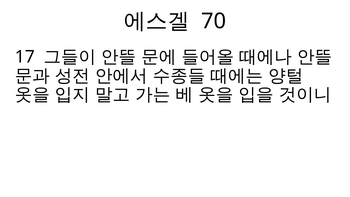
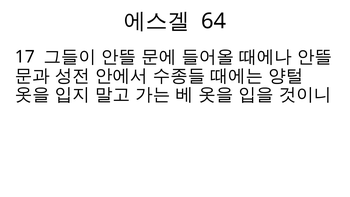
70: 70 -> 64 (214, 21)
